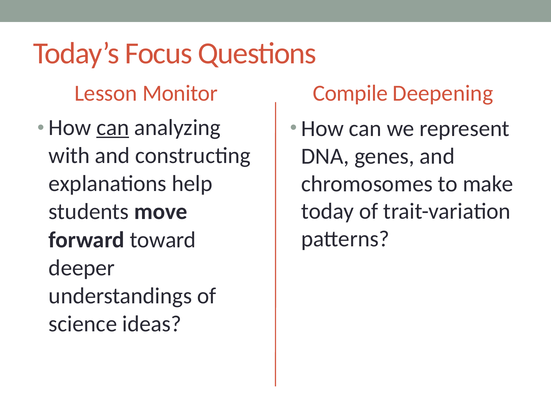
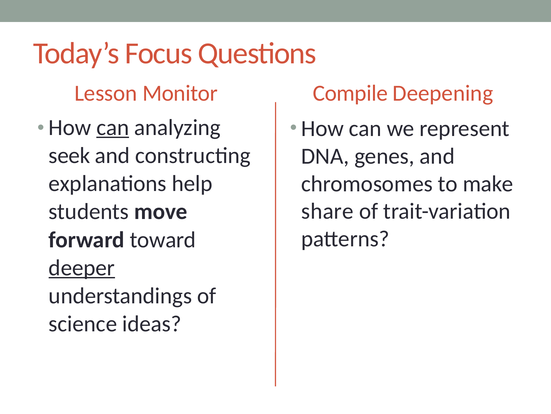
with: with -> seek (69, 155)
today: today -> share (327, 211)
deeper underline: none -> present (82, 267)
